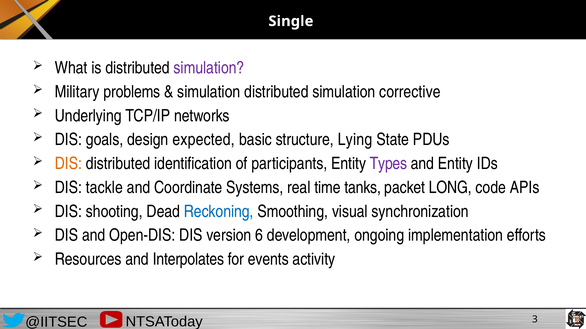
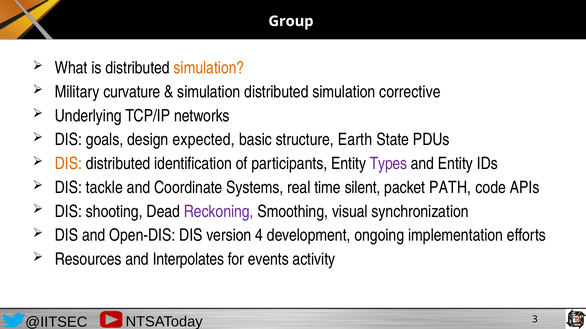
Single: Single -> Group (291, 21)
simulation colour: purple -> orange (209, 68)
problems: problems -> curvature (132, 92)
Lying: Lying -> Earth (355, 140)
tanks: tanks -> silent (363, 188)
LONG: LONG -> PATH (450, 188)
Reckoning colour: blue -> purple (219, 212)
6: 6 -> 4 (259, 236)
